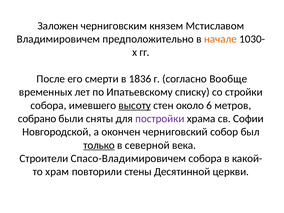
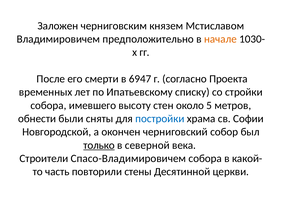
1836: 1836 -> 6947 (140, 79)
Вообще: Вообще -> Проекта (228, 79)
высоту underline: present -> none (135, 105)
6: 6 -> 5 (209, 105)
собрано: собрано -> обнести (37, 119)
постройки colour: purple -> blue (160, 119)
храм: храм -> часть (57, 172)
